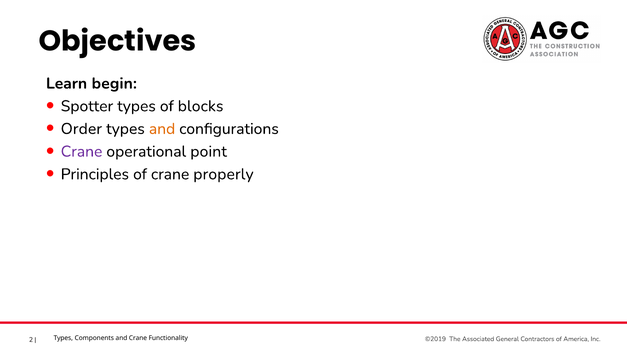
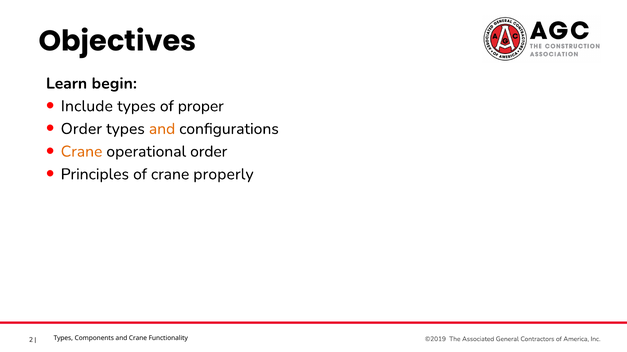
Spotter: Spotter -> Include (87, 106)
blocks: blocks -> proper (201, 106)
Crane colour: purple -> orange (82, 152)
operational point: point -> order (209, 152)
